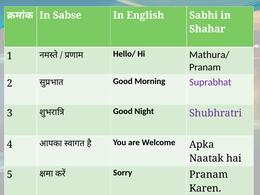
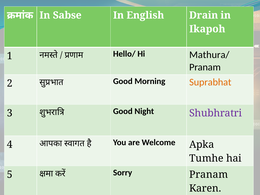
Sabhi: Sabhi -> Drain (204, 15)
Shahar: Shahar -> Ikapoh (207, 29)
Suprabhat colour: purple -> orange (210, 82)
Naatak: Naatak -> Tumhe (206, 158)
